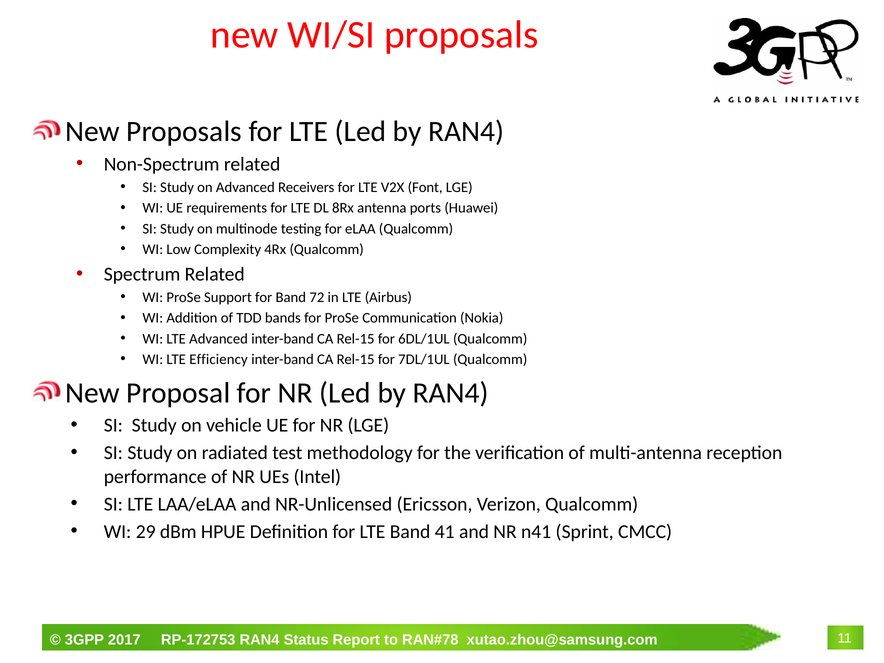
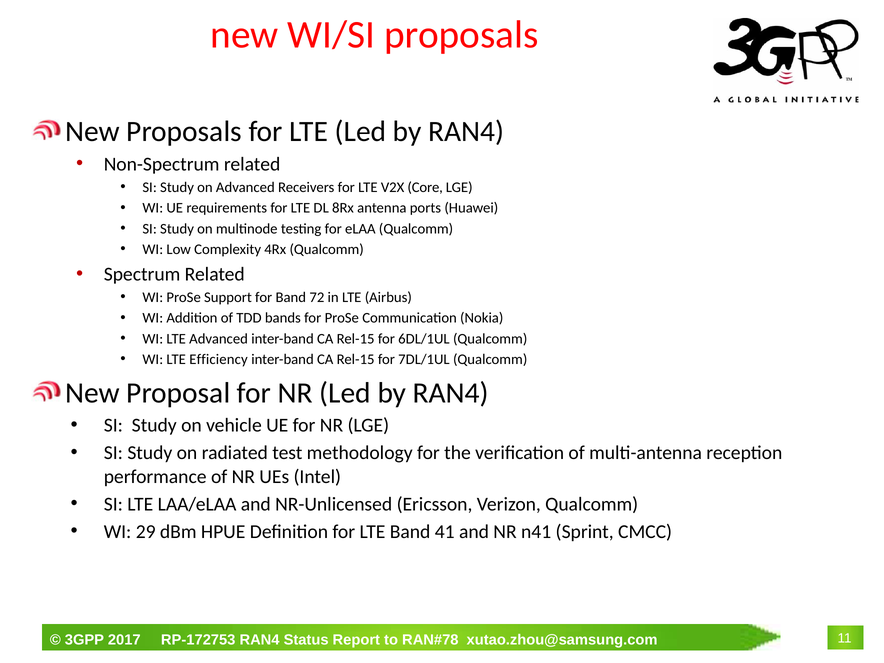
Font: Font -> Core (425, 187)
